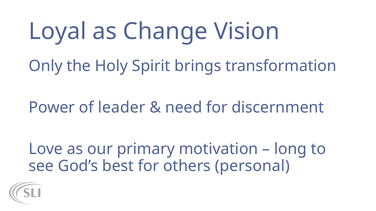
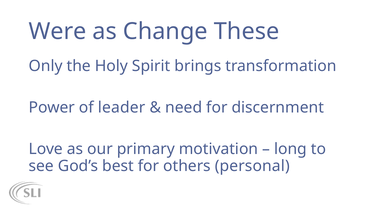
Loyal: Loyal -> Were (58, 32)
Vision: Vision -> These (247, 32)
